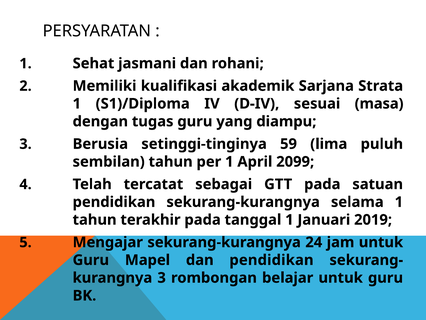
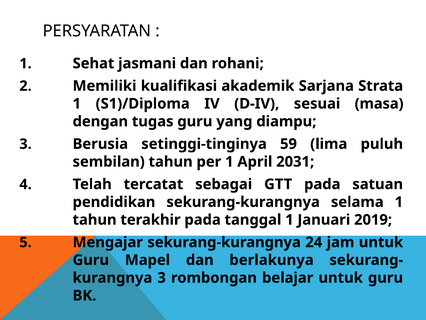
2099: 2099 -> 2031 (295, 161)
dan pendidikan: pendidikan -> berlakunya (272, 260)
